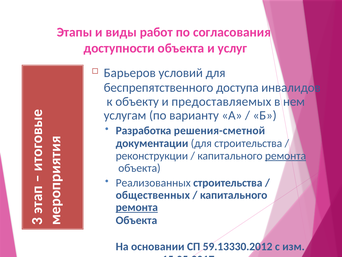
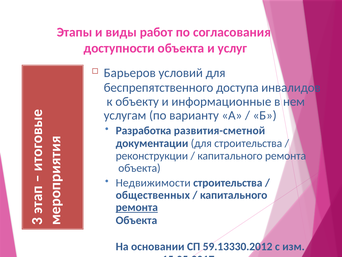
предоставляемых: предоставляемых -> информационные (221, 101)
решения-сметной: решения-сметной -> развития-сметной (219, 130)
ремонта underline: present -> none (286, 155)
Реализованных: Реализованных -> Недвижимости (153, 182)
